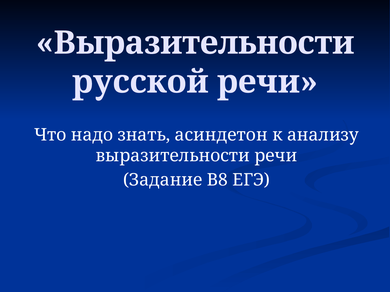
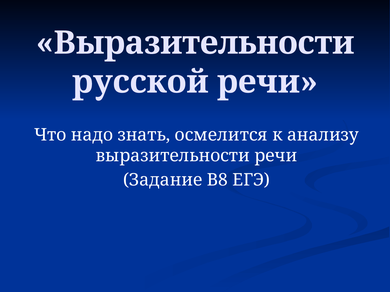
асиндетон: асиндетон -> осмелится (221, 135)
